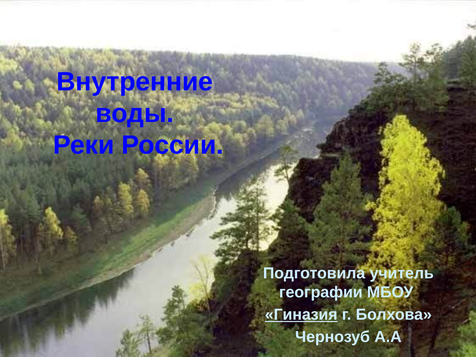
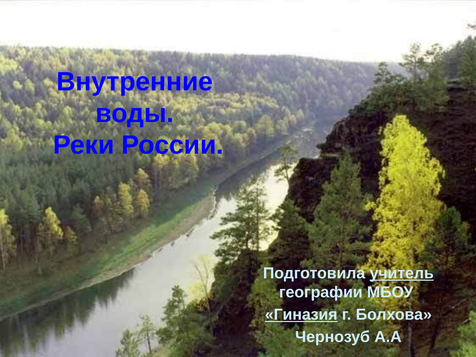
учитель underline: none -> present (402, 273)
